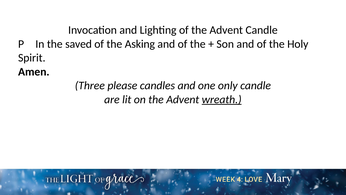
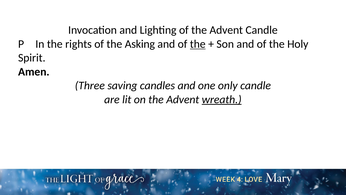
saved: saved -> rights (78, 44)
the underline: none -> present (198, 44)
please: please -> saving (122, 85)
